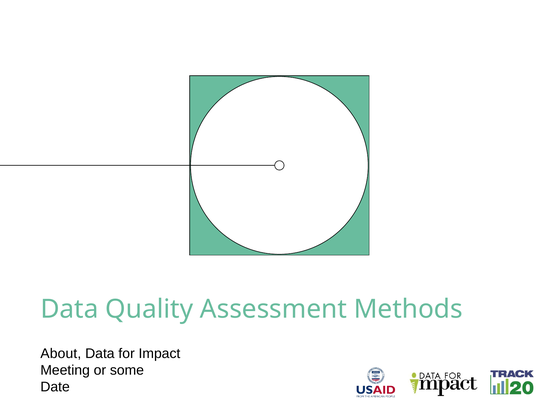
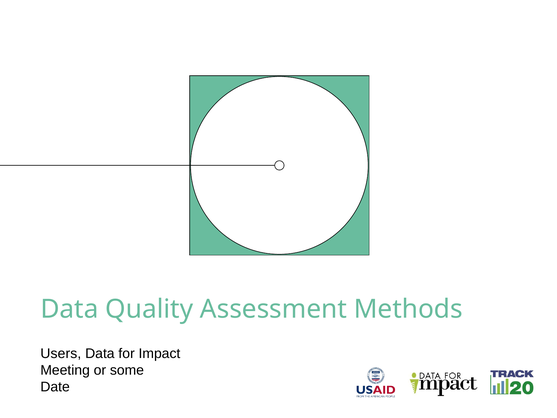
About: About -> Users (61, 353)
